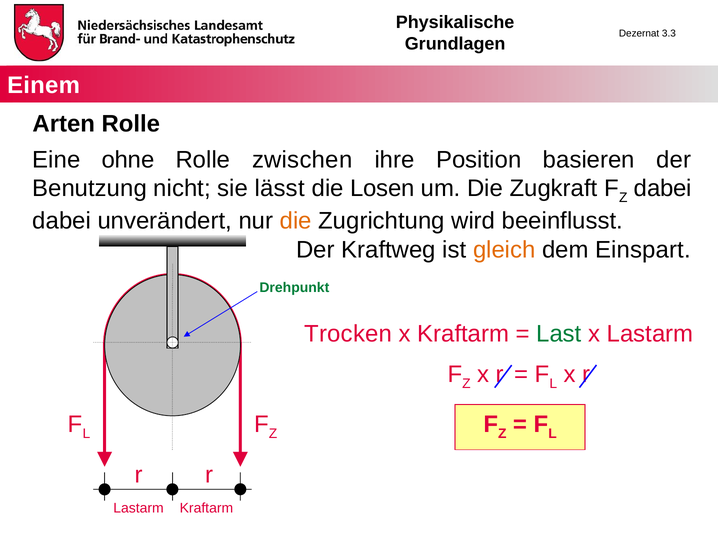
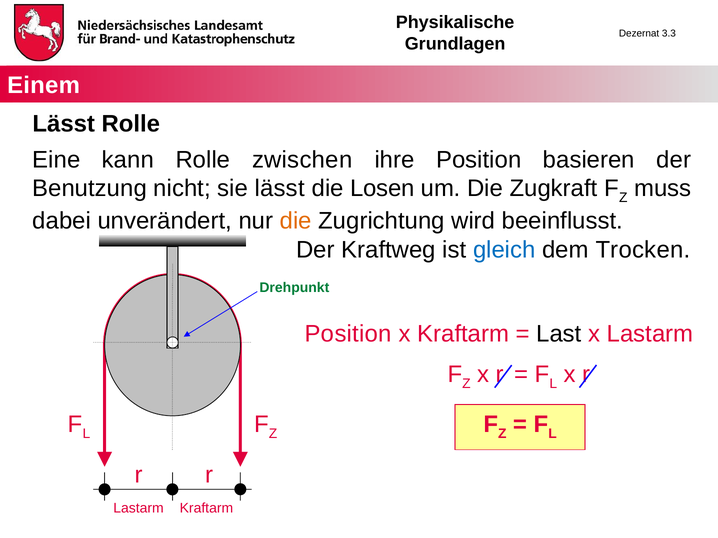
Arten: Arten -> Lässt (64, 124)
ohne: ohne -> kann (128, 160)
dabei: dabei -> muss (663, 189)
gleich colour: orange -> blue (504, 250)
Einspart: Einspart -> Trocken (643, 250)
Trocken: Trocken -> Position (348, 334)
Last colour: green -> black (559, 334)
